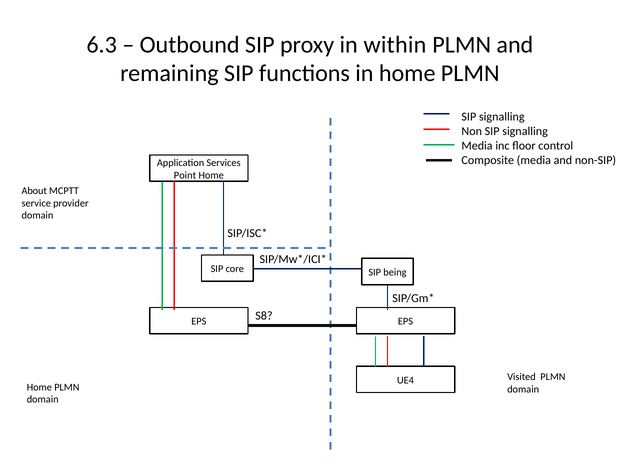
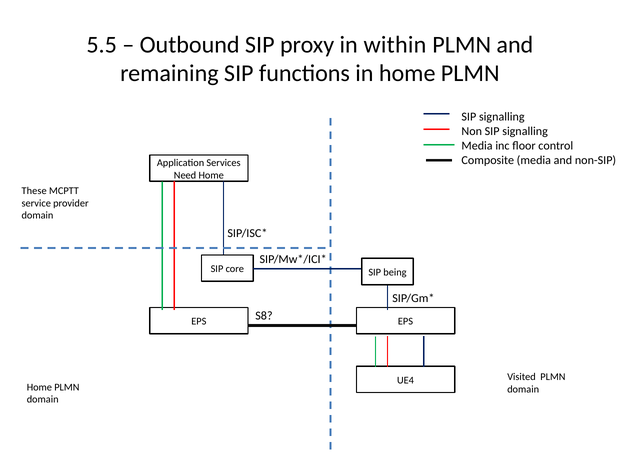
6.3: 6.3 -> 5.5 (102, 45)
Point: Point -> Need (185, 175)
About: About -> These (34, 191)
